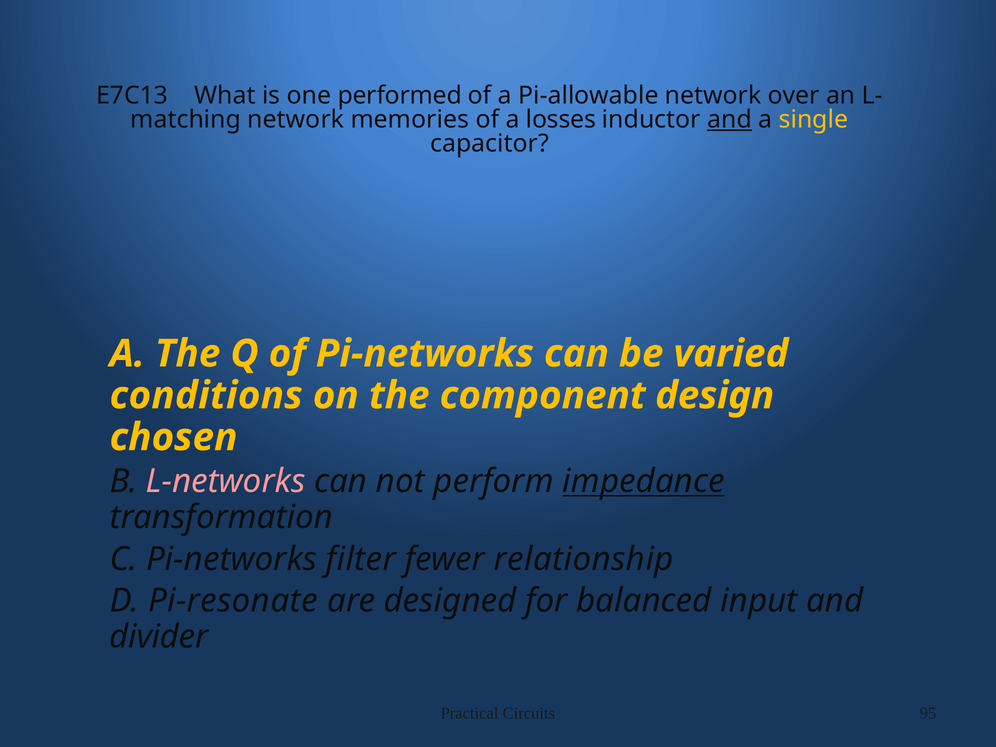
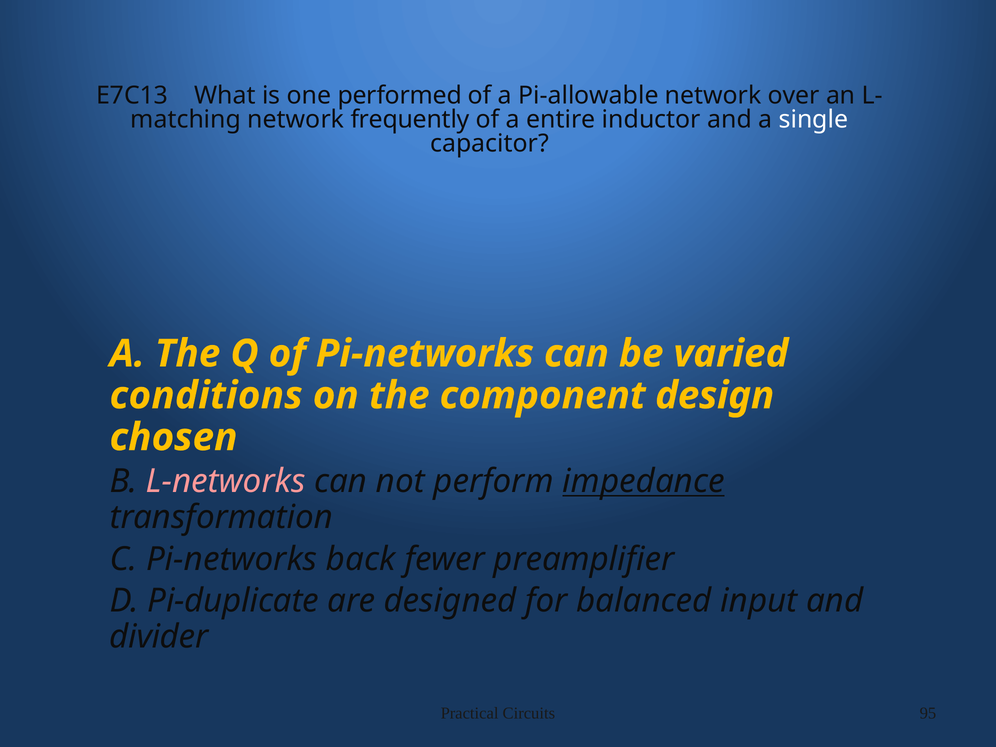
memories: memories -> frequently (410, 120)
losses: losses -> entire (561, 120)
and underline: present -> none (730, 120)
single colour: yellow -> white (813, 120)
filter: filter -> back (361, 559)
relationship: relationship -> preamplifier (584, 559)
Pi-resonate: Pi-resonate -> Pi-duplicate (233, 601)
